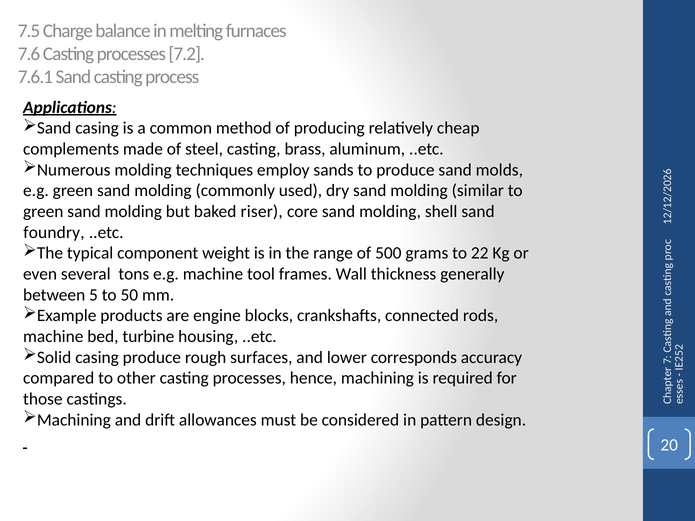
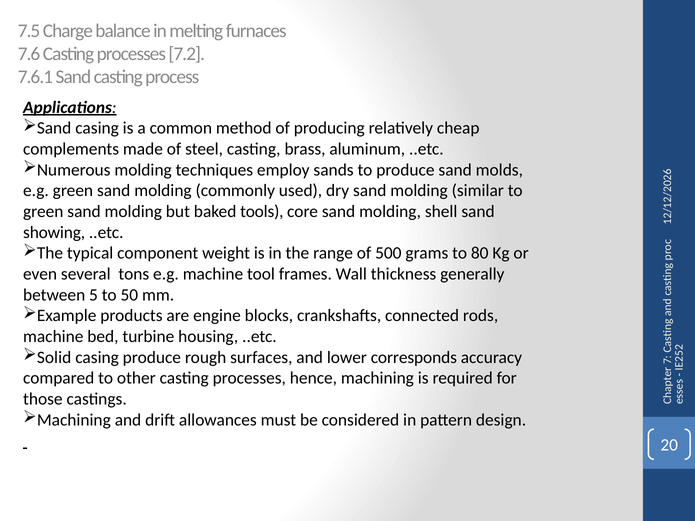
riser: riser -> tools (262, 212)
foundry: foundry -> showing (54, 232)
22: 22 -> 80 (480, 253)
